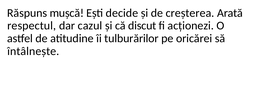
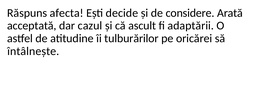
mușcă: mușcă -> afecta (67, 13)
creșterea: creșterea -> considere (190, 13)
respectul: respectul -> acceptată (32, 26)
discut: discut -> ascult (142, 26)
acționezi: acționezi -> adaptării (191, 26)
